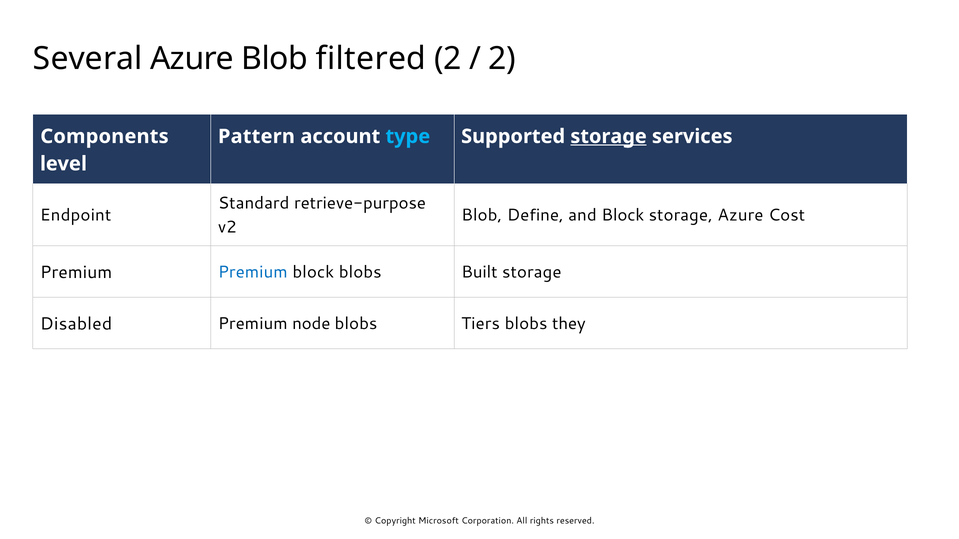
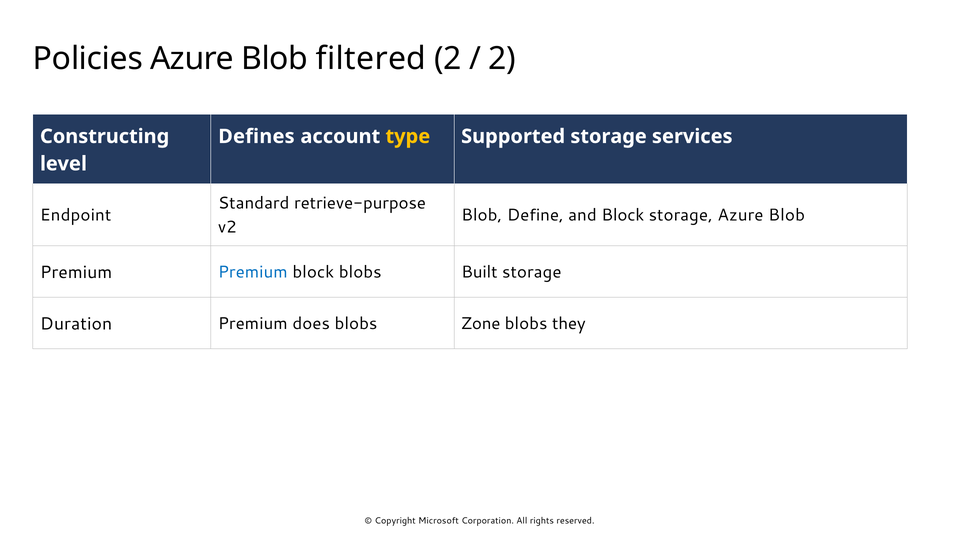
Several: Several -> Policies (88, 59)
Components: Components -> Constructing (105, 137)
Pattern: Pattern -> Defines (256, 137)
type colour: light blue -> yellow (408, 137)
storage underline: present -> none (609, 137)
storage Azure Cost: Cost -> Blob (787, 215)
Disabled: Disabled -> Duration (76, 324)
node: node -> does (311, 324)
Tiers: Tiers -> Zone (481, 324)
